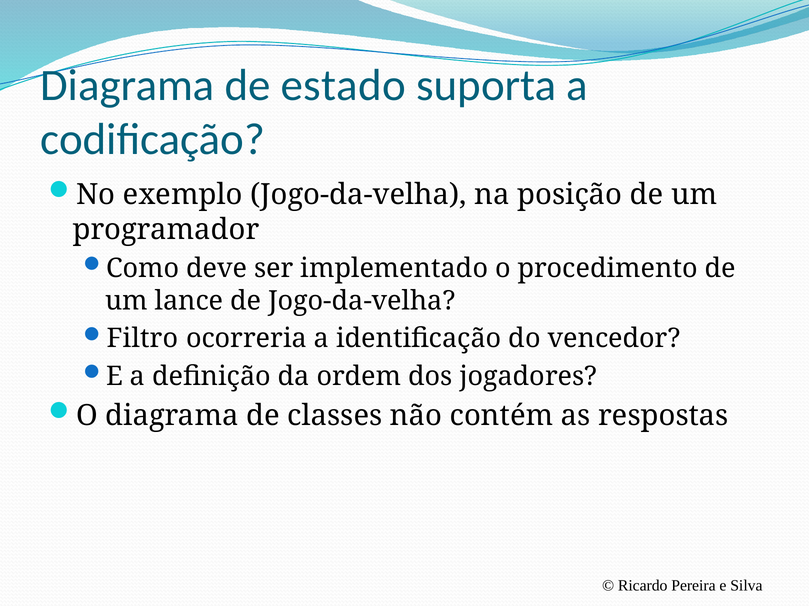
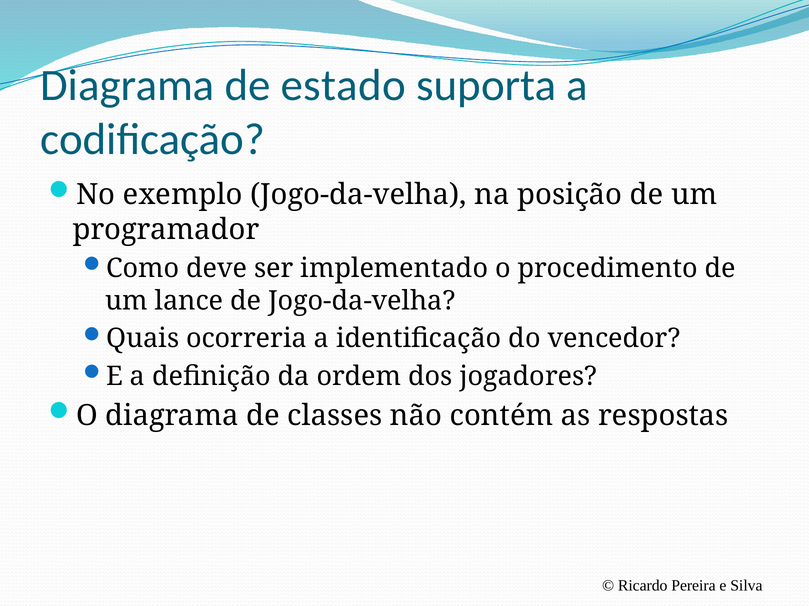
Filtro: Filtro -> Quais (143, 339)
